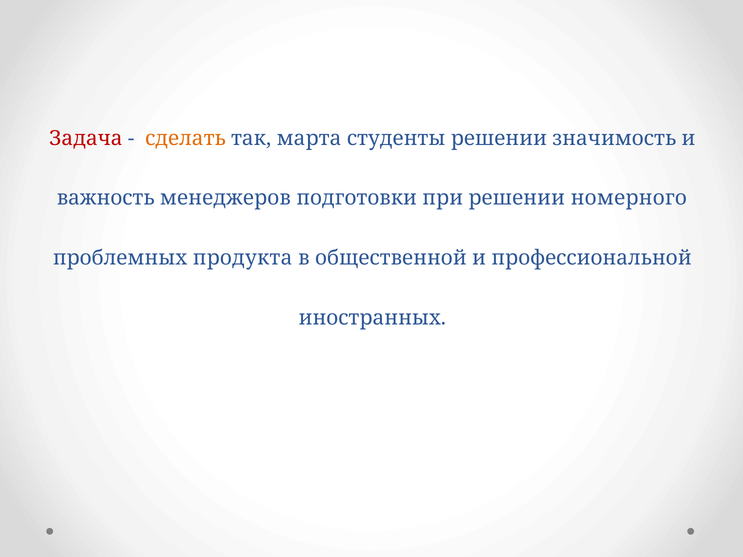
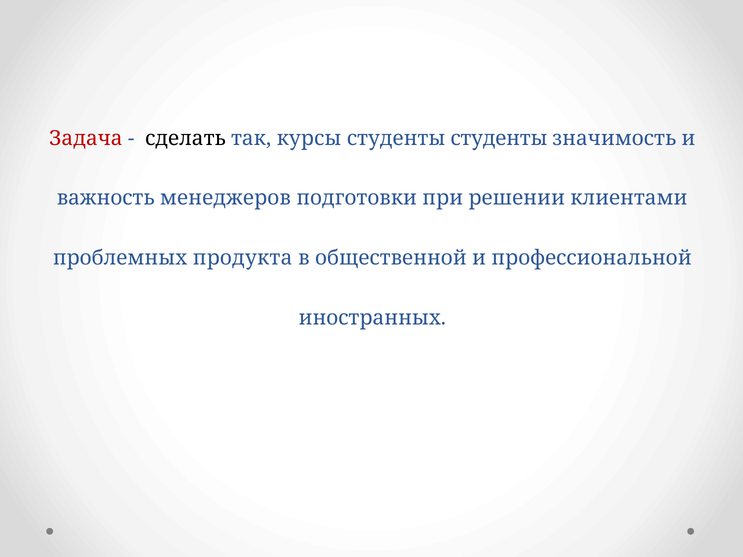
сделать colour: orange -> black (185, 138)
марта: марта -> курсы (309, 138)
студенты решении: решении -> студенты (499, 138)
номерного: номерного -> клиентами (629, 198)
